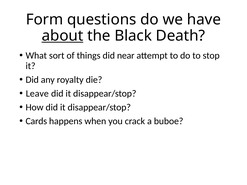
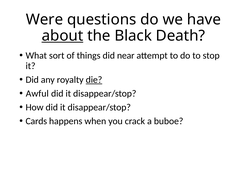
Form: Form -> Were (44, 20)
die underline: none -> present (94, 80)
Leave: Leave -> Awful (37, 94)
